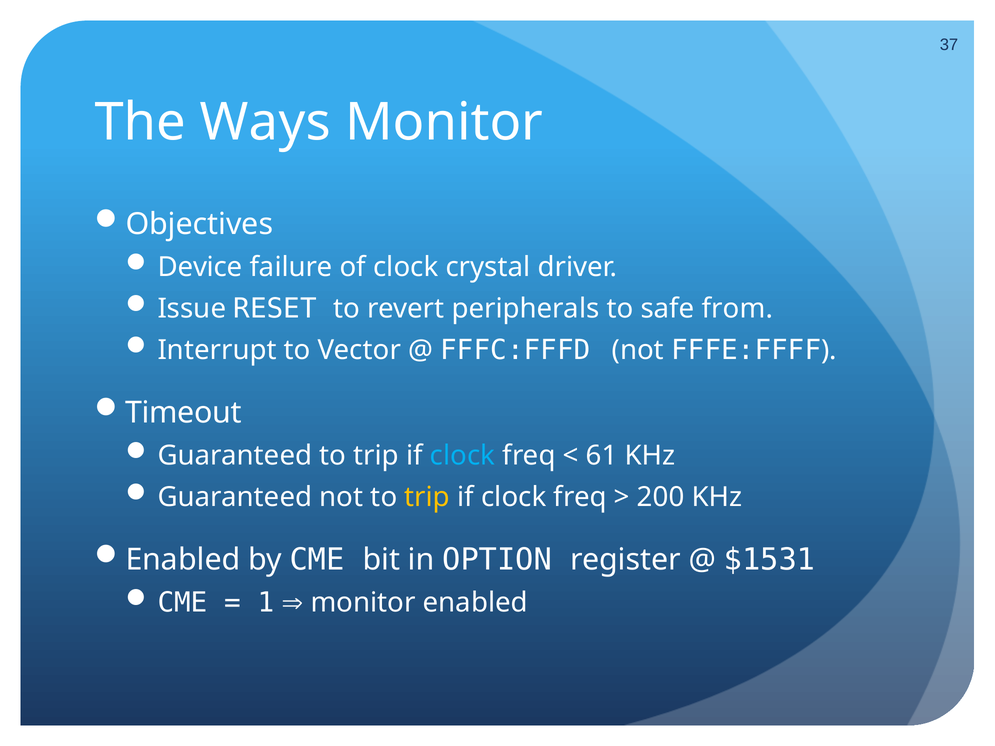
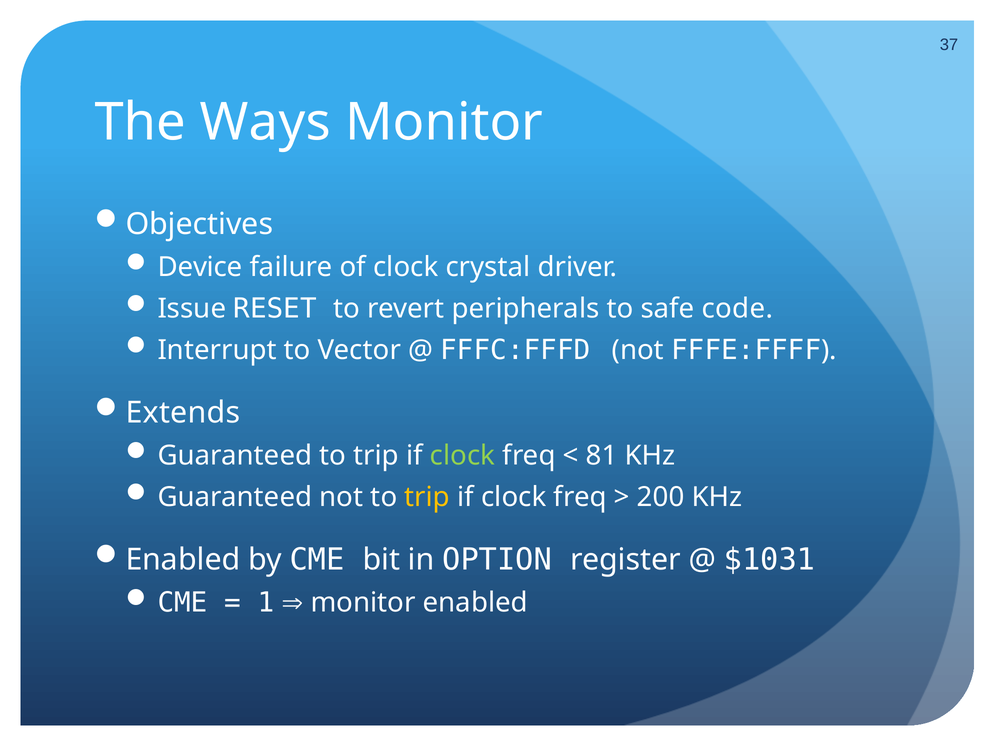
from: from -> code (737, 309)
Timeout: Timeout -> Extends (183, 413)
clock colour: light blue -> light green (463, 456)
61: 61 -> 81 (602, 456)
$1531: $1531 -> $1031 (770, 560)
